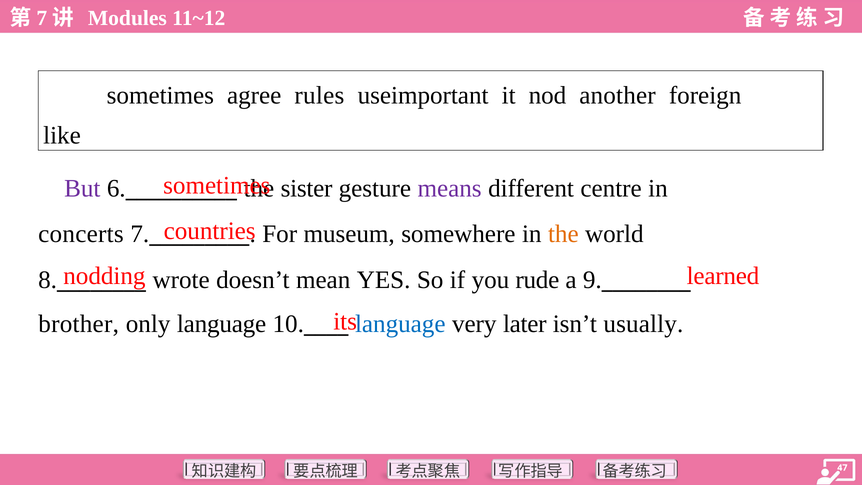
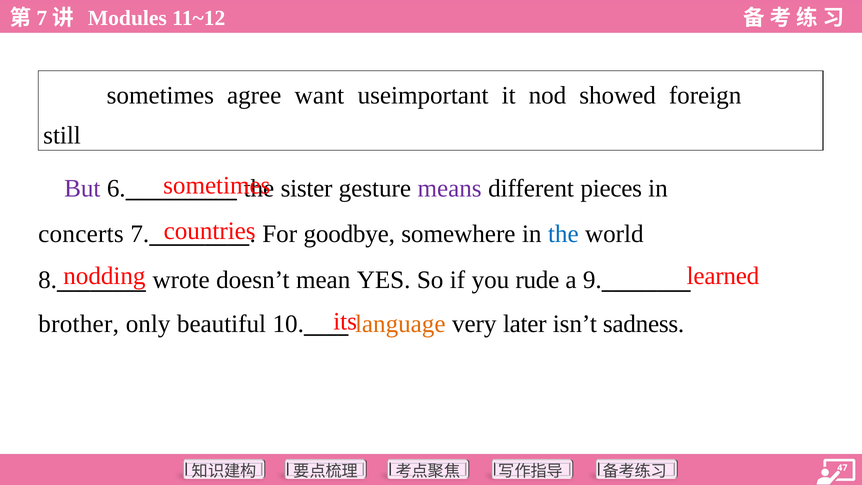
rules: rules -> want (319, 96)
another: another -> showed (618, 96)
like: like -> still (62, 135)
centre: centre -> pieces (611, 188)
museum: museum -> goodbye (349, 234)
the colour: orange -> blue (563, 234)
only language: language -> beautiful (222, 324)
language colour: blue -> orange (400, 324)
usually: usually -> sadness (644, 324)
